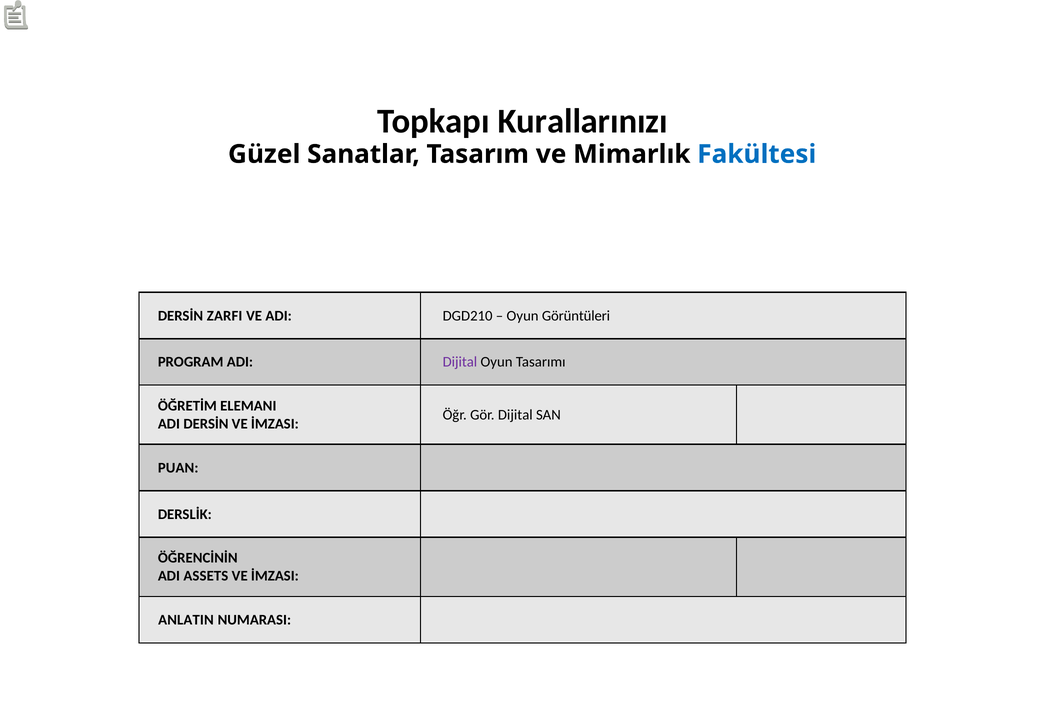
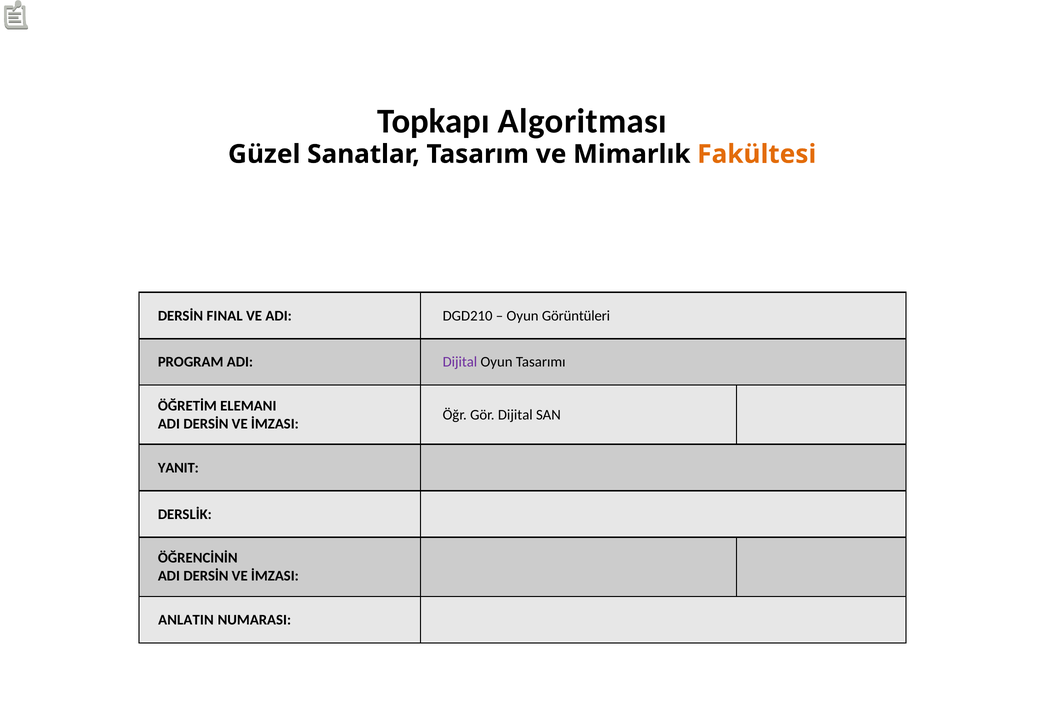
Kurallarınızı: Kurallarınızı -> Algoritması (582, 121)
Fakültesi colour: blue -> orange (757, 154)
ZARFI: ZARFI -> FINAL (225, 316)
PUAN: PUAN -> YANIT (178, 468)
ASSETS: ASSETS -> DERSİN (206, 576)
